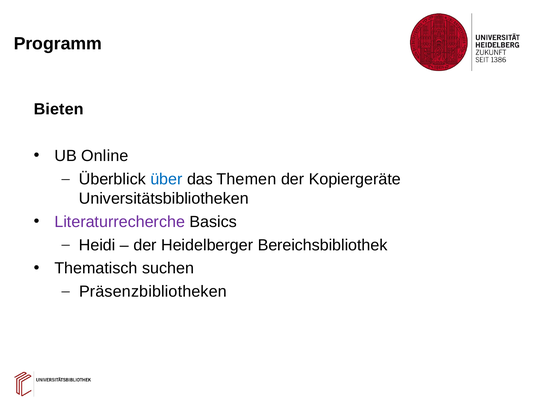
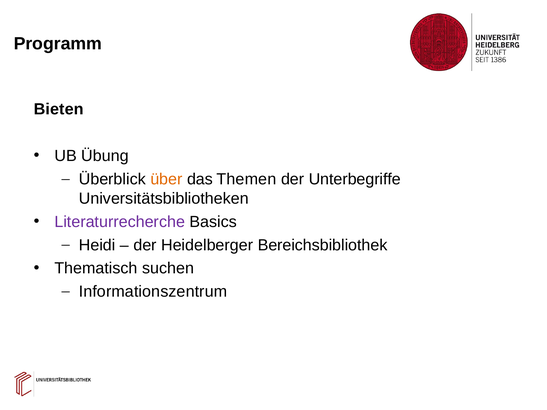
Online: Online -> Übung (105, 156)
über colour: blue -> orange (166, 179)
Kopiergeräte: Kopiergeräte -> Unterbegriffe (355, 179)
Präsenzbibliotheken: Präsenzbibliotheken -> Informationszentrum (153, 292)
